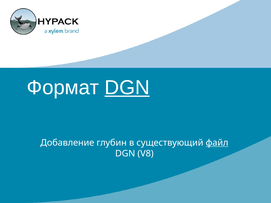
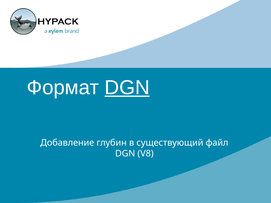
файл underline: present -> none (217, 143)
